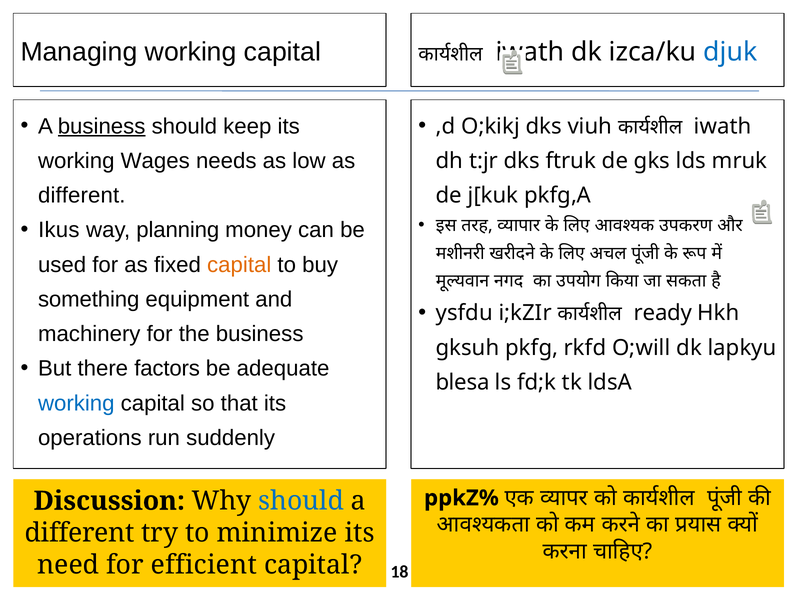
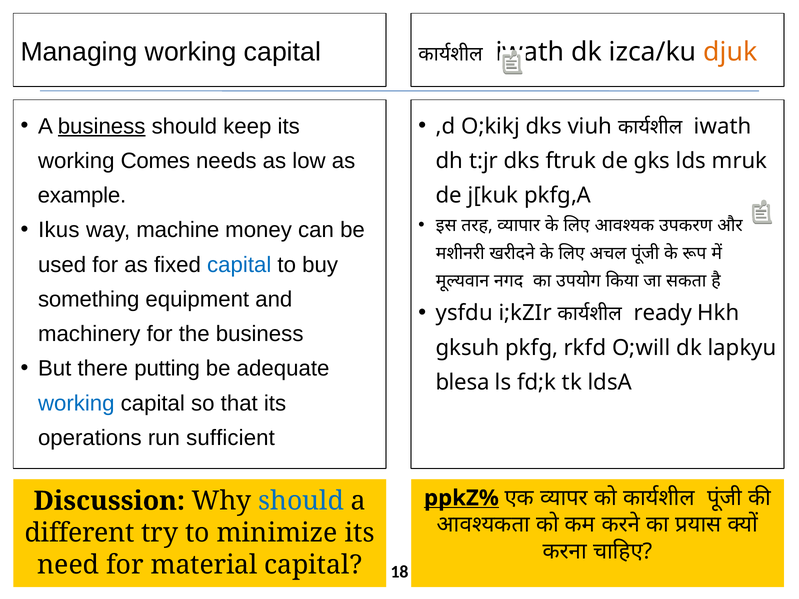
djuk colour: blue -> orange (730, 52)
Wages: Wages -> Comes (155, 161)
different: different -> example (82, 196)
planning: planning -> machine (178, 230)
capital colour: orange -> blue (239, 265)
factors: factors -> putting (167, 369)
suddenly: suddenly -> sufficient (231, 438)
ppkZ% underline: none -> present (461, 498)
efficient: efficient -> material (204, 565)
